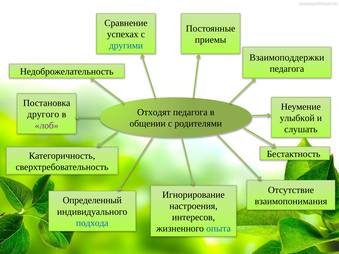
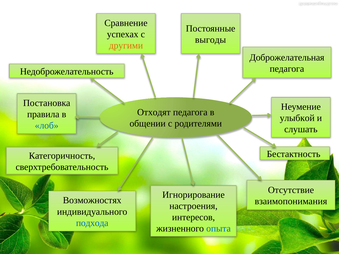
приемы: приемы -> выгоды (211, 40)
другими colour: blue -> orange (126, 46)
Взаимоподдержки: Взаимоподдержки -> Доброжелательная (287, 57)
другого: другого -> правила (43, 114)
лоб colour: purple -> blue (47, 126)
Определенный: Определенный -> Возможностях (92, 201)
